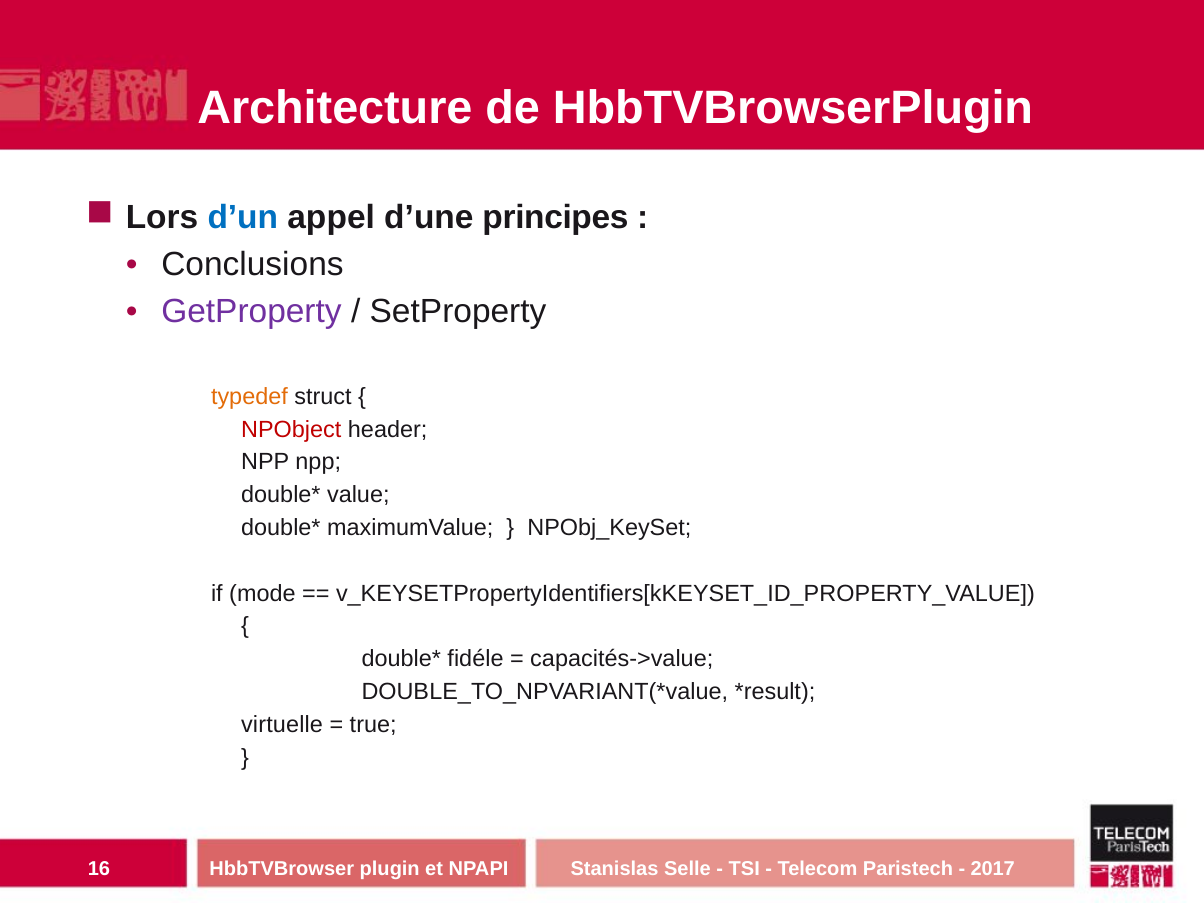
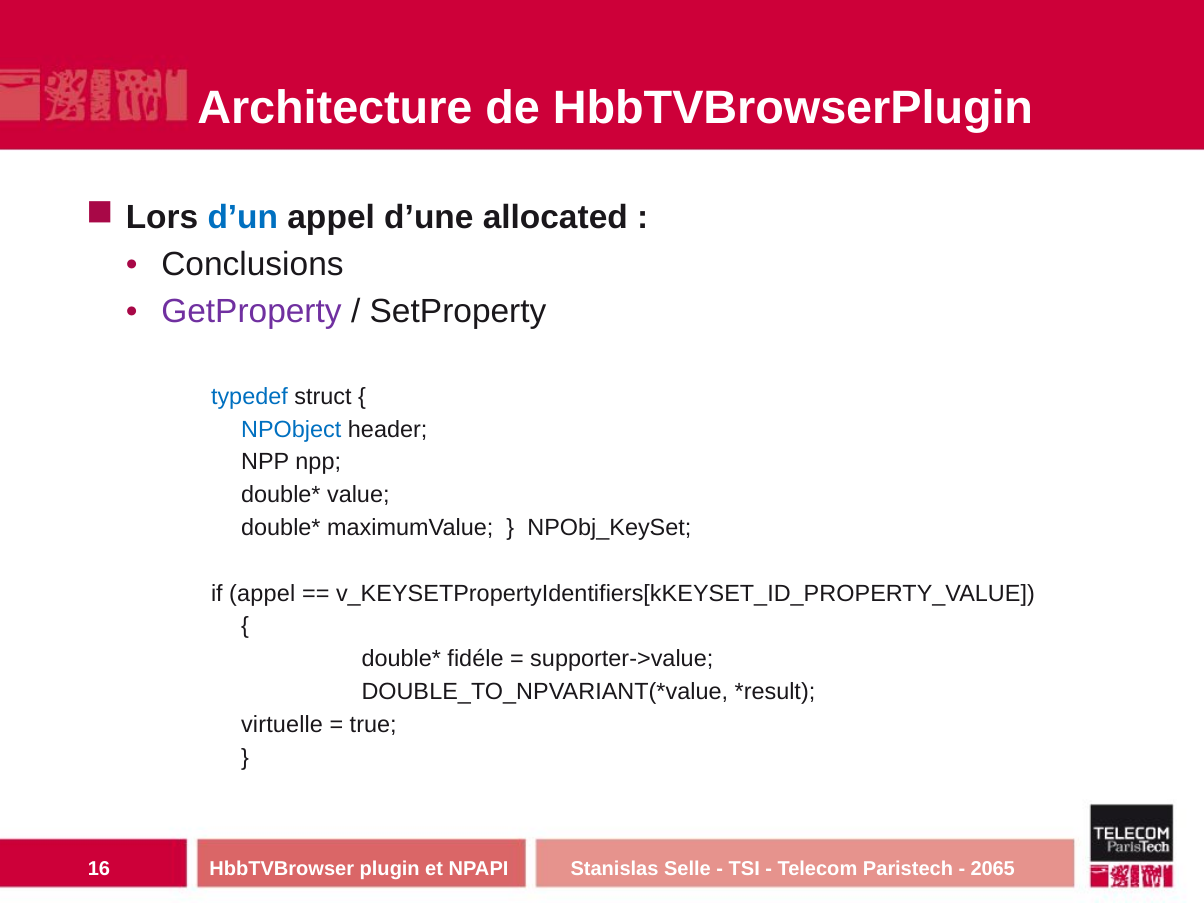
principes: principes -> allocated (555, 218)
typedef colour: orange -> blue (249, 397)
NPObject colour: red -> blue (291, 429)
if mode: mode -> appel (262, 593)
capacités->value: capacités->value -> supporter->value (622, 659)
2017: 2017 -> 2065 (993, 869)
